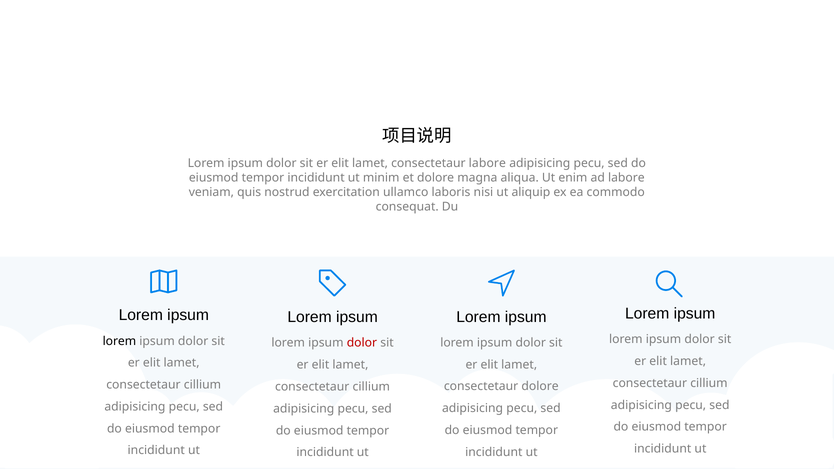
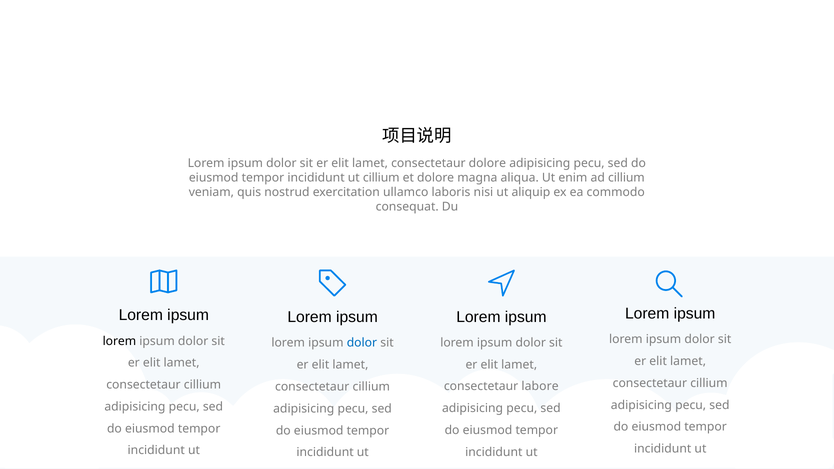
consectetaur labore: labore -> dolore (487, 163)
ut minim: minim -> cillium (381, 178)
ad labore: labore -> cillium (626, 178)
dolor colour: red -> blue (362, 343)
consectetaur dolore: dolore -> labore (540, 387)
